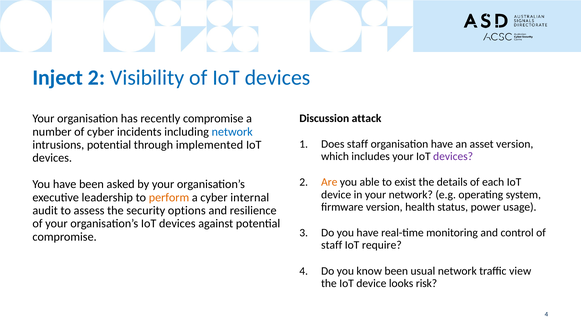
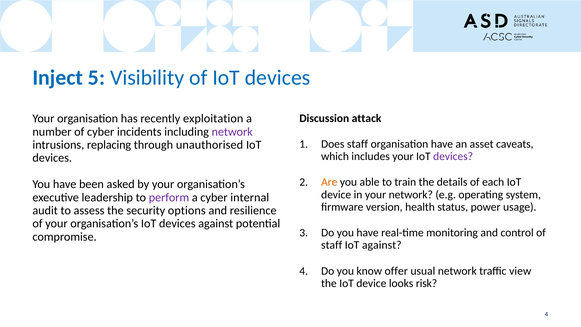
Inject 2: 2 -> 5 (97, 78)
recently compromise: compromise -> exploitation (213, 119)
network colour: blue -> purple (232, 132)
asset version: version -> caveats (515, 144)
intrusions potential: potential -> replacing (109, 145)
implemented: implemented -> unauthorised (209, 145)
exist: exist -> train (405, 182)
perform colour: orange -> purple (169, 197)
IoT require: require -> against (382, 245)
know been: been -> offer (396, 271)
